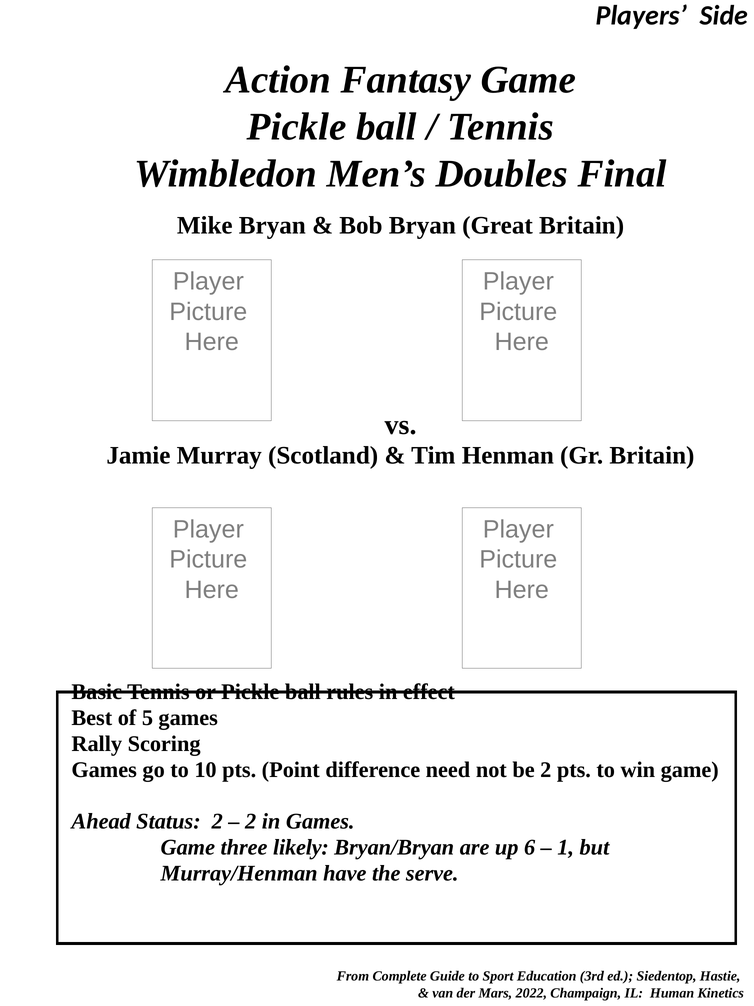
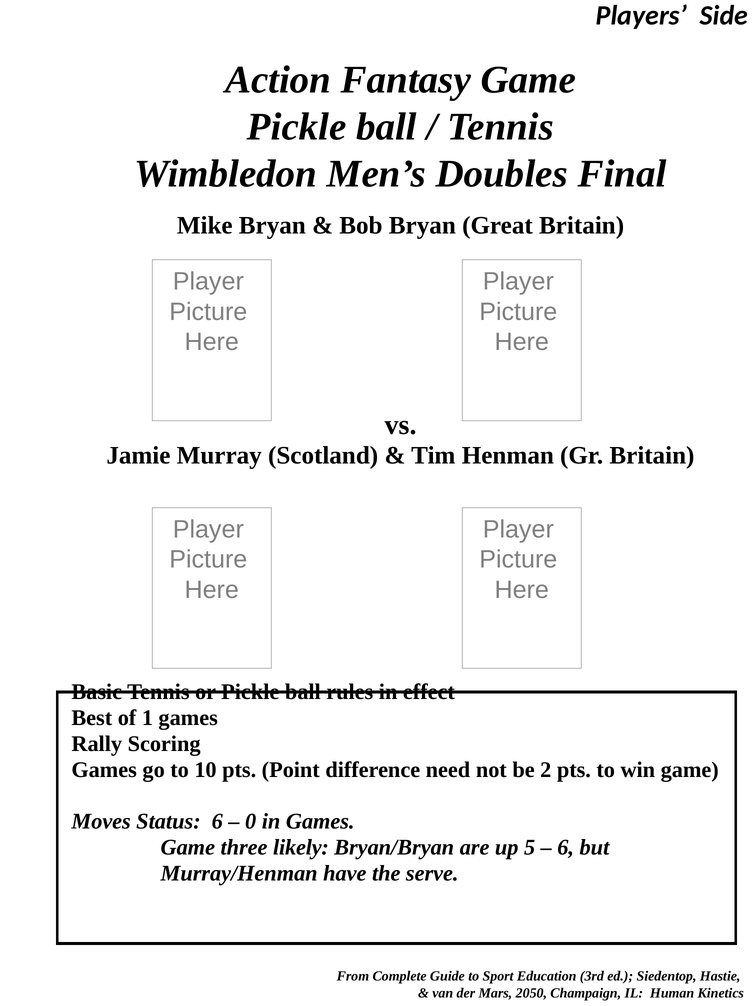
5: 5 -> 1 (147, 717)
Ahead: Ahead -> Moves (101, 821)
Status 2: 2 -> 6 (217, 821)
2: 2 -> 0 (251, 821)
6: 6 -> 5 (530, 847)
1: 1 -> 6 (566, 847)
2022: 2022 -> 2050 (531, 992)
